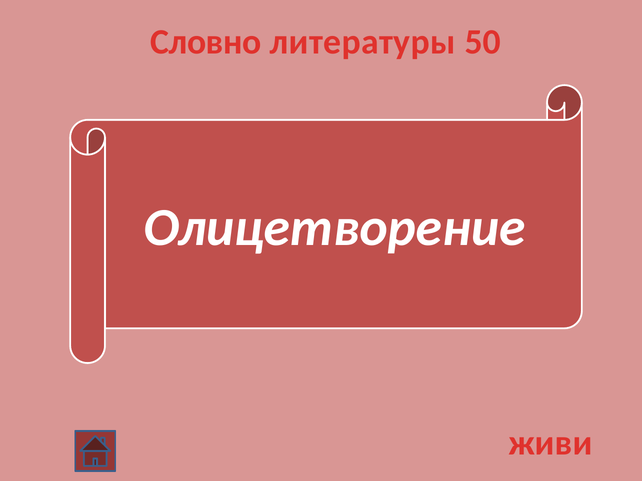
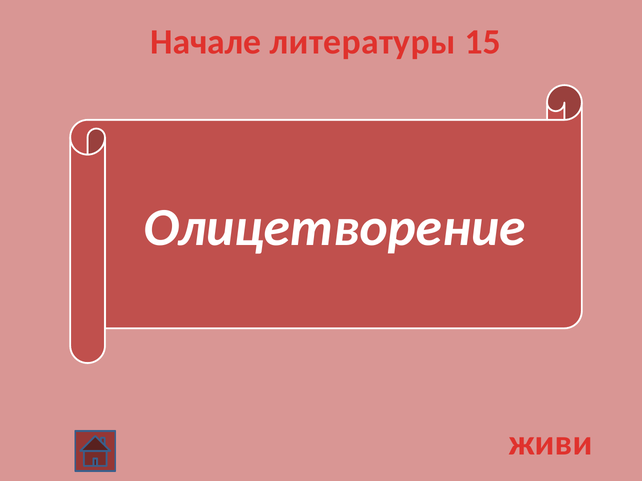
Словно: Словно -> Начале (206, 42)
50: 50 -> 15 (483, 42)
